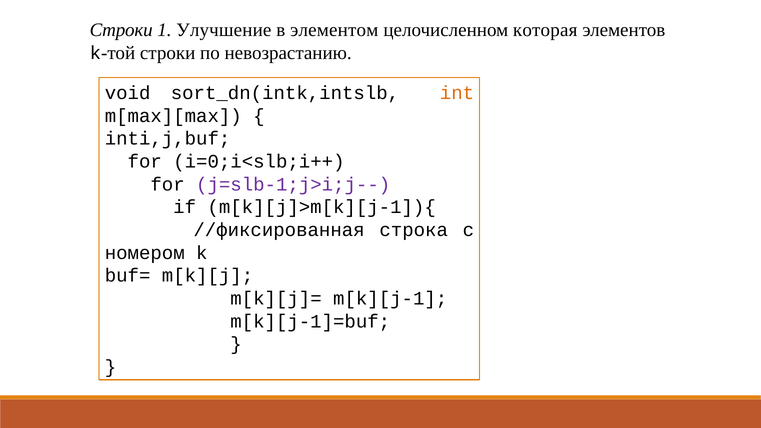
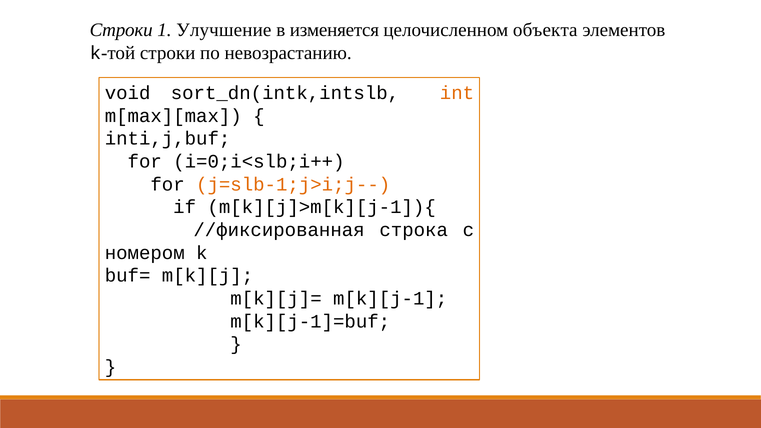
элементом: элементом -> изменяется (334, 30)
которая: которая -> объекта (545, 30)
j=slb-1;j>i;j-- colour: purple -> orange (293, 184)
